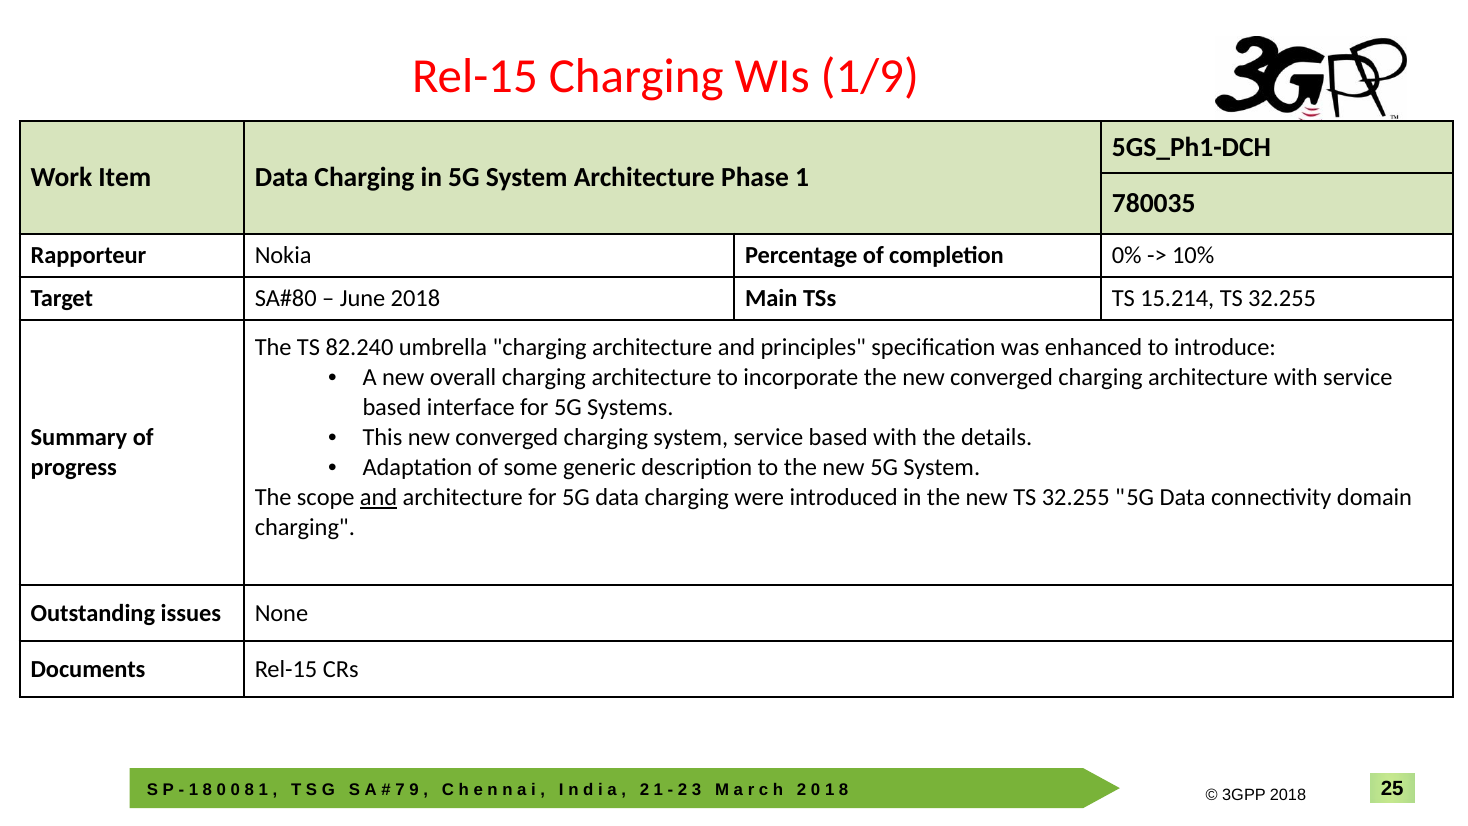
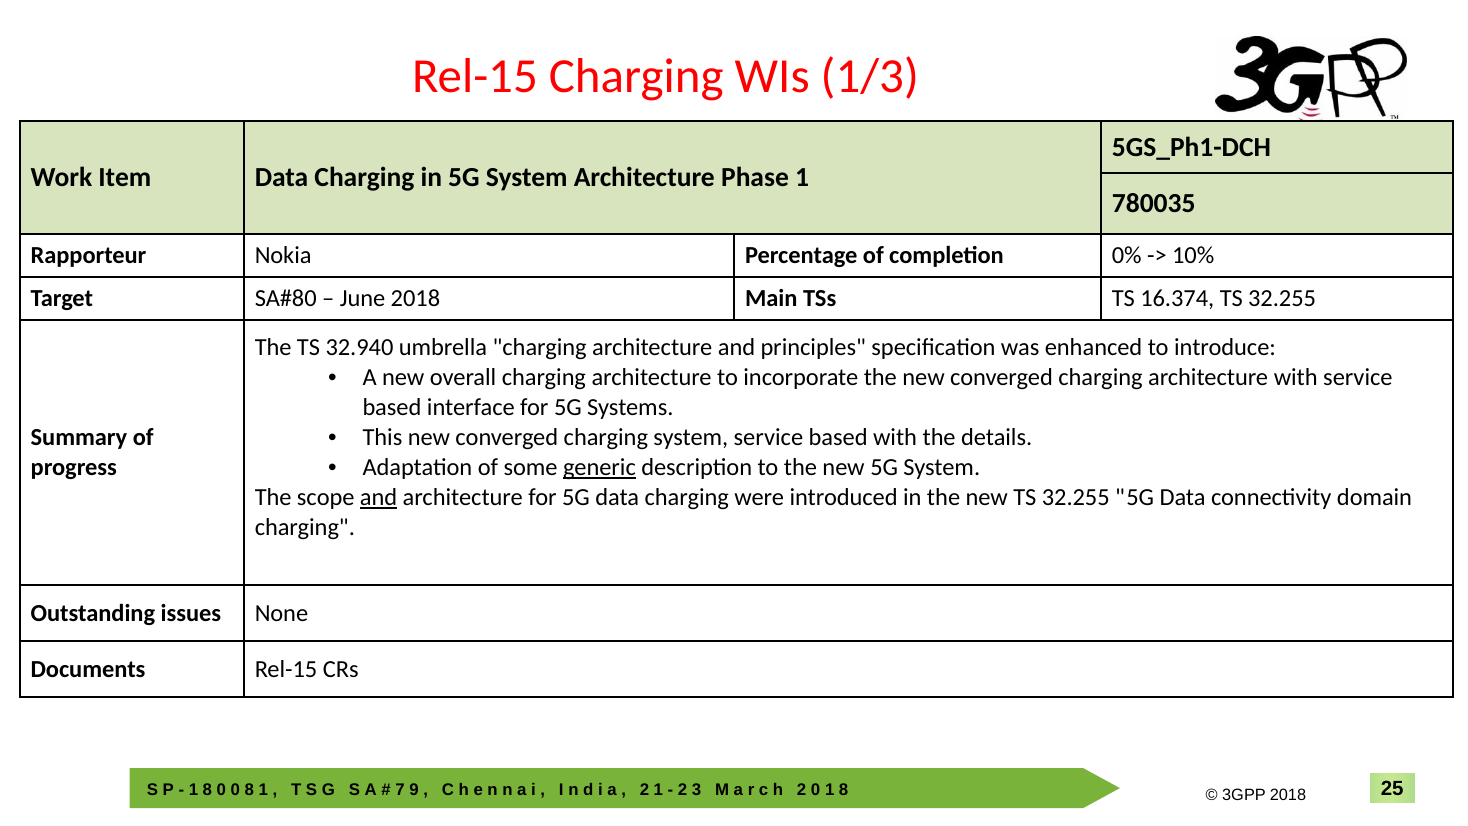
1/9: 1/9 -> 1/3 (870, 76)
15.214: 15.214 -> 16.374 (1177, 298)
82.240: 82.240 -> 32.940 (359, 348)
generic underline: none -> present (599, 467)
